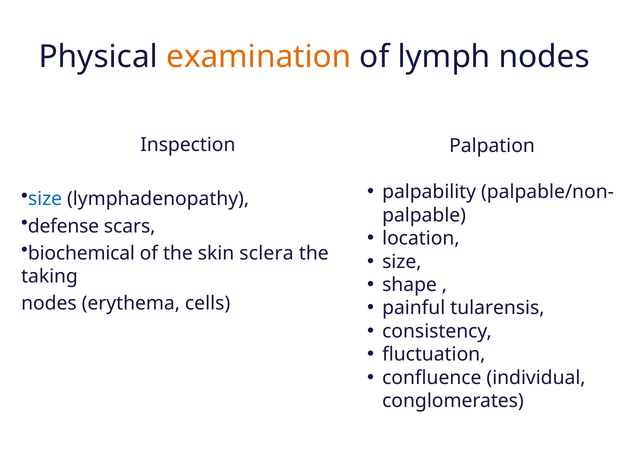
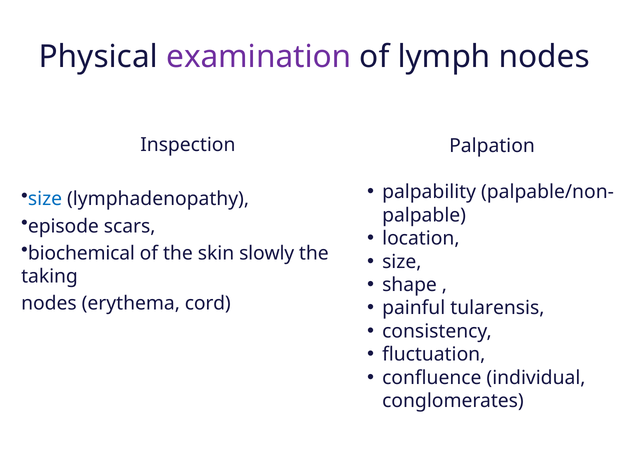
examination colour: orange -> purple (259, 57)
defense: defense -> episode (63, 226)
sclera: sclera -> slowly (267, 253)
cells: cells -> cord (208, 303)
